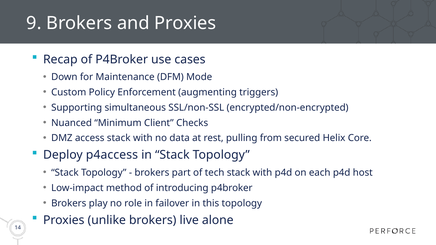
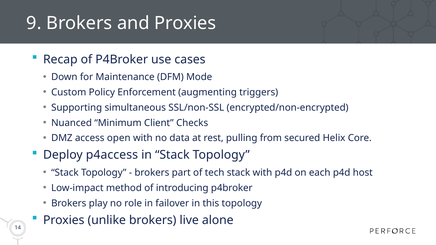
access stack: stack -> open (119, 138)
